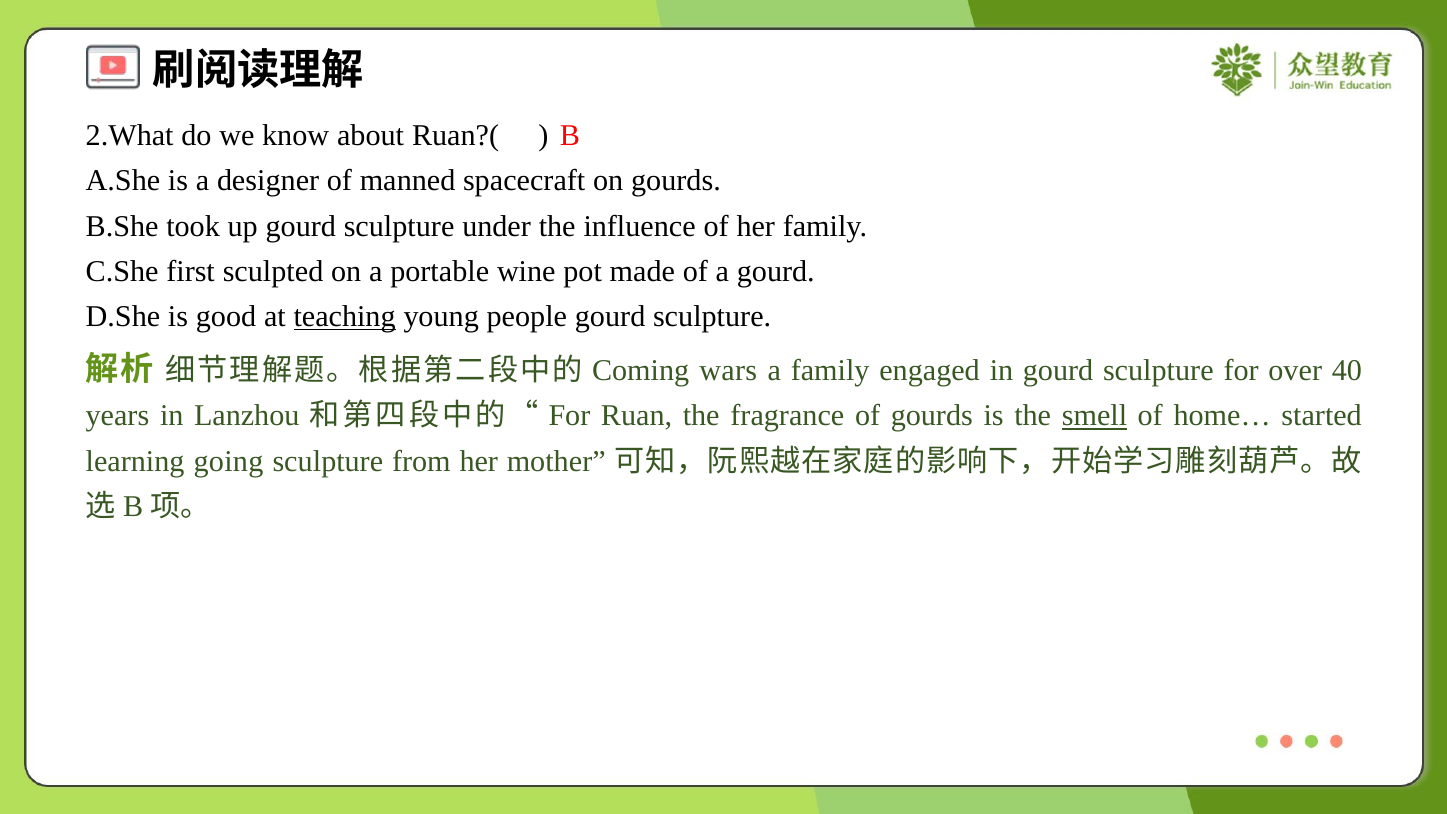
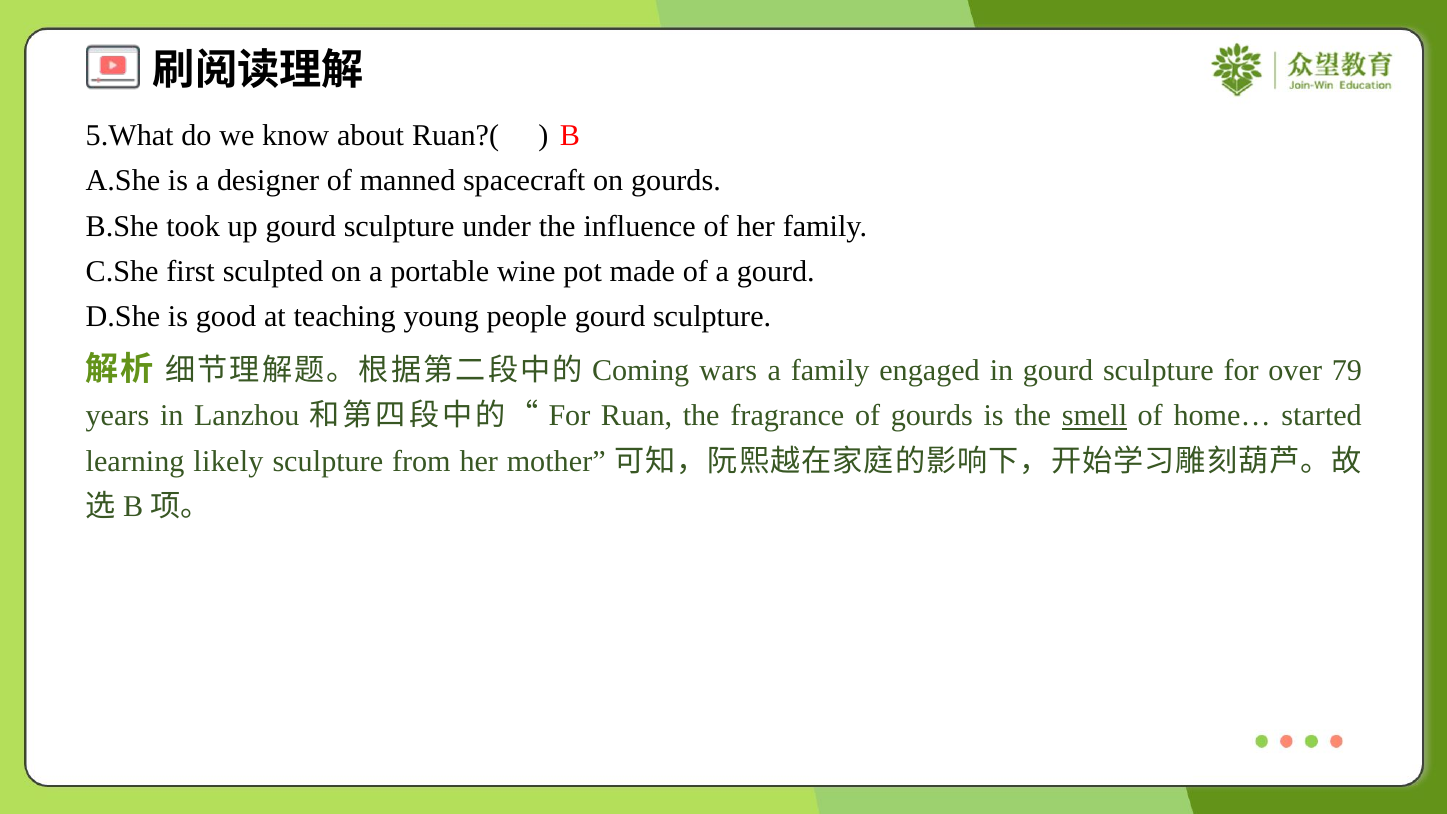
2.What: 2.What -> 5.What (130, 136)
teaching underline: present -> none (345, 316)
40: 40 -> 79 (1347, 370)
going: going -> likely (229, 461)
